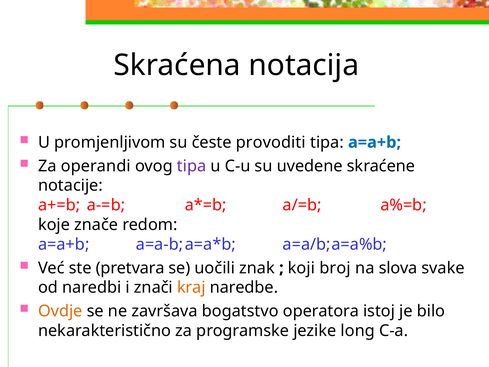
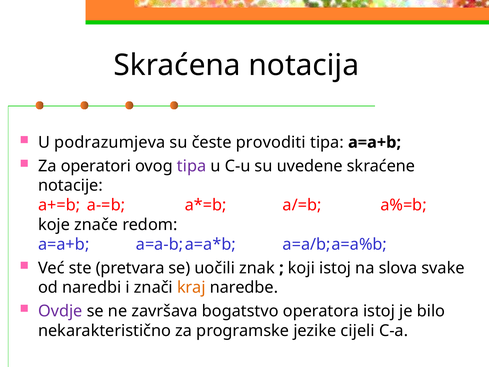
promjenljivom: promjenljivom -> podrazumjeva (110, 142)
a=a+b colour: blue -> black (375, 142)
operandi: operandi -> operatori (96, 166)
koji broj: broj -> istoj (335, 268)
Ovdje colour: orange -> purple (60, 311)
long: long -> cijeli (358, 331)
